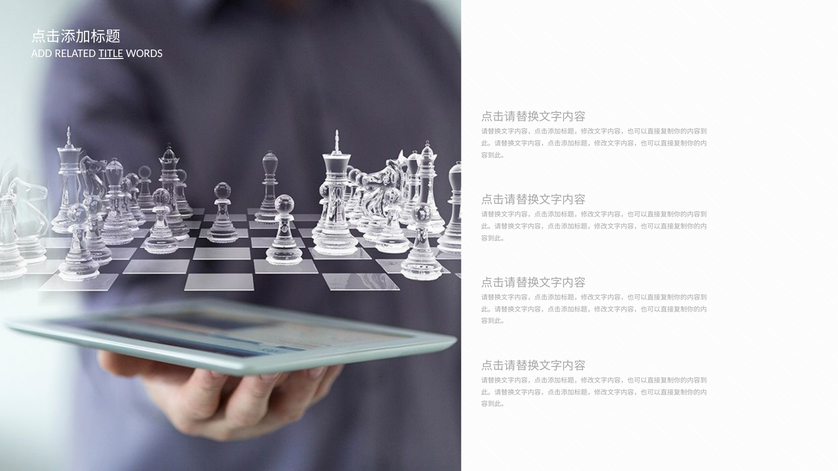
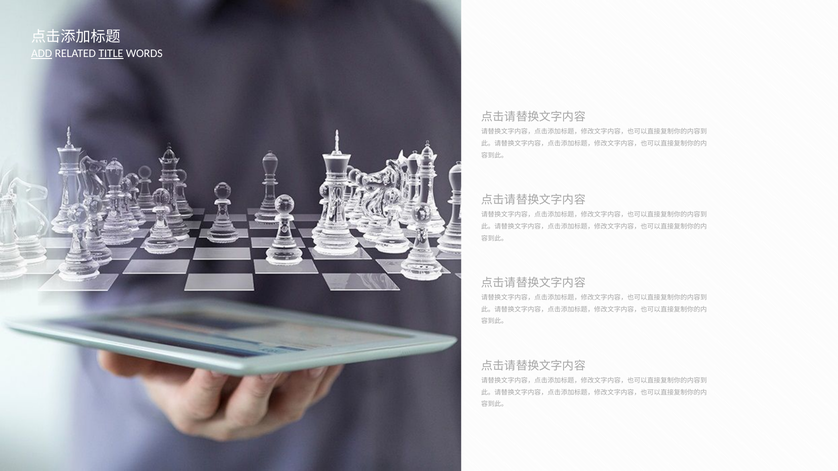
ADD underline: none -> present (42, 54)
